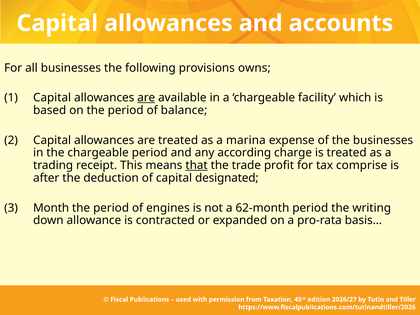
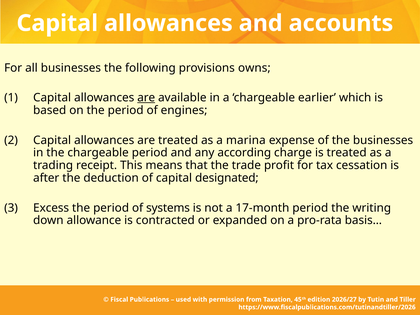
facility: facility -> earlier (317, 98)
balance: balance -> engines (184, 110)
that underline: present -> none (197, 165)
comprise: comprise -> cessation (362, 165)
Month: Month -> Excess (51, 208)
engines: engines -> systems (168, 208)
62-month: 62-month -> 17-month (262, 208)
